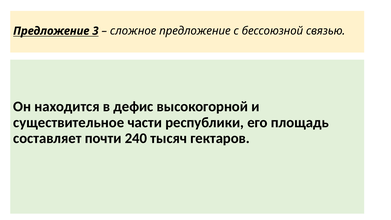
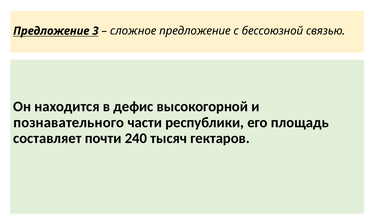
существительное: существительное -> познавательного (69, 122)
